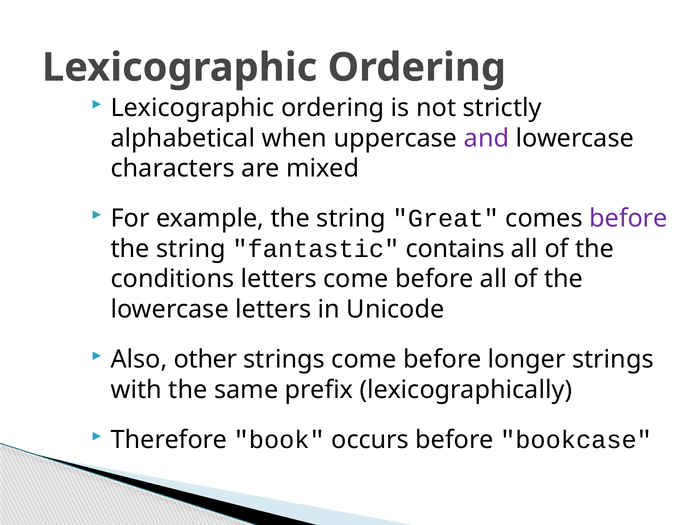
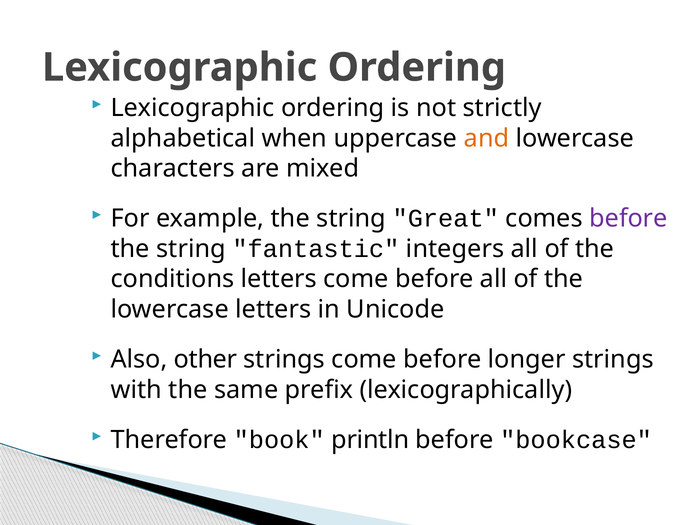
and colour: purple -> orange (487, 138)
contains: contains -> integers (455, 249)
occurs: occurs -> println (370, 440)
